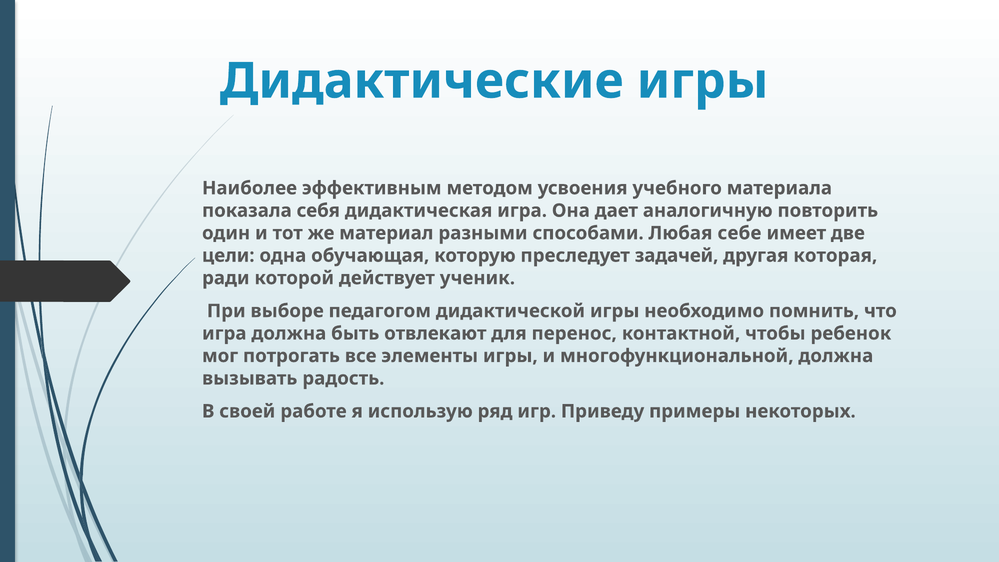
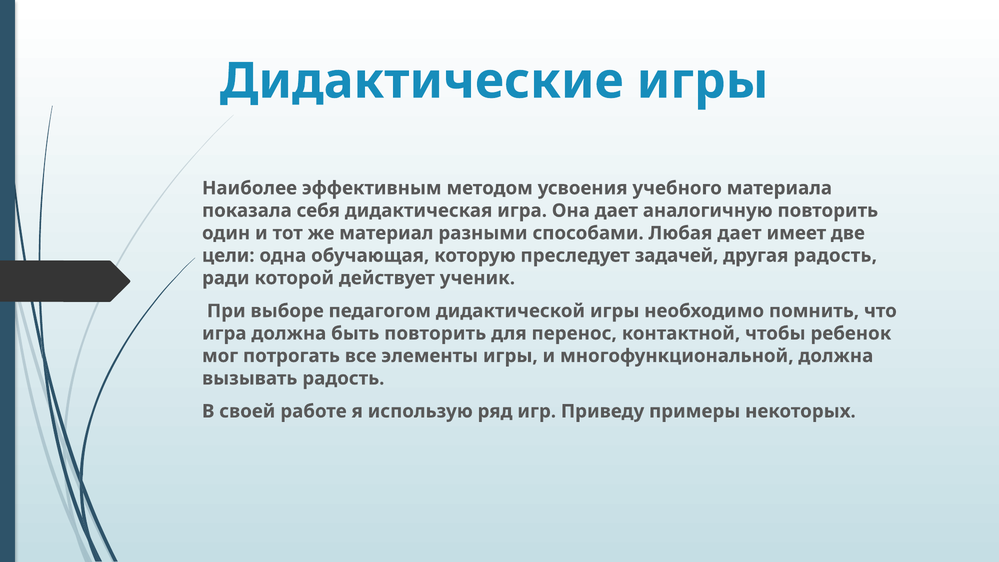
Любая себе: себе -> дает (739, 233)
другая которая: которая -> радость (835, 256)
быть отвлекают: отвлекают -> повторить (435, 333)
